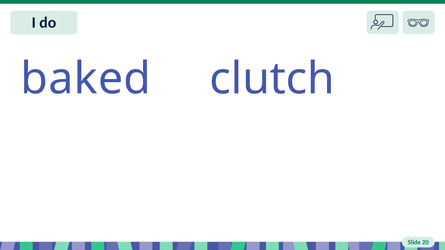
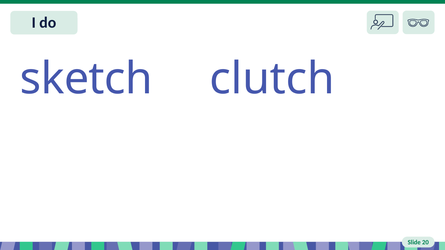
baked: baked -> sketch (86, 79)
